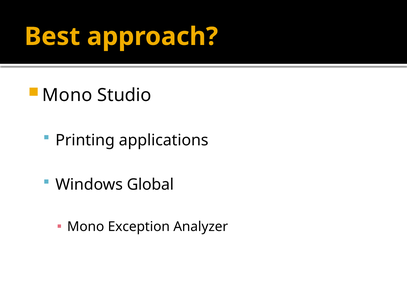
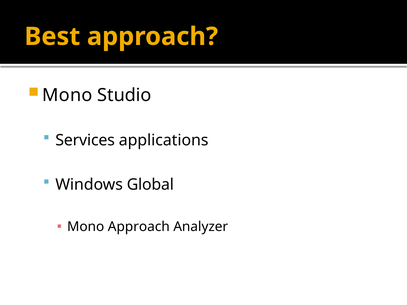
Printing: Printing -> Services (85, 140)
Mono Exception: Exception -> Approach (139, 227)
